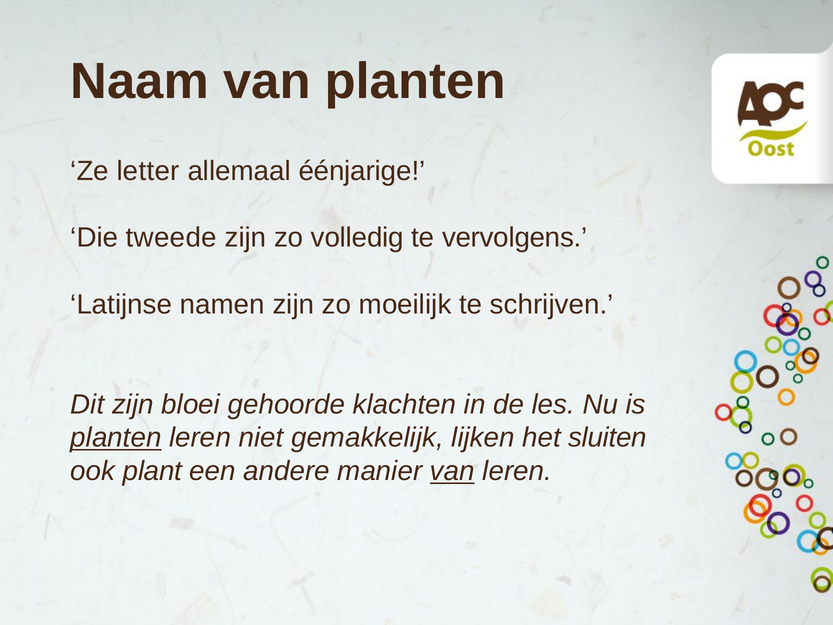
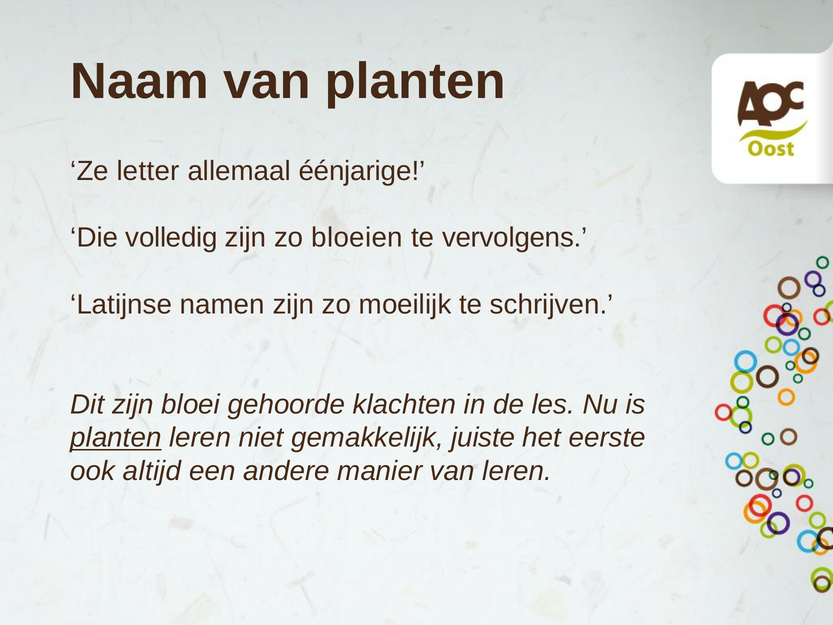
tweede: tweede -> volledig (172, 238)
volledig: volledig -> bloeien (357, 238)
lijken: lijken -> juiste (483, 438)
sluiten: sluiten -> eerste (607, 438)
plant: plant -> altijd (152, 471)
van underline: present -> none (452, 471)
